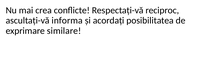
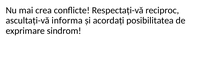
similare: similare -> sindrom (64, 31)
